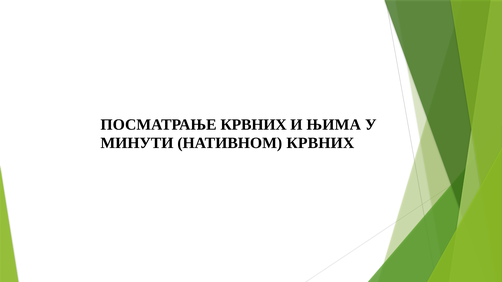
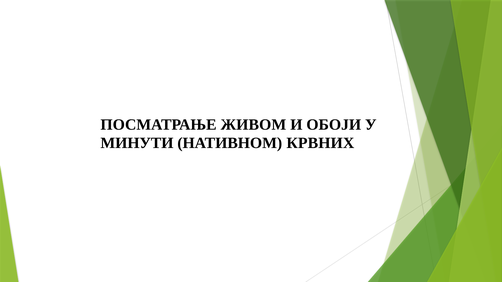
ПОСМАТРАЊЕ КРВНИХ: КРВНИХ -> ЖИВОМ (253, 125)
ЊИМА: ЊИМА -> ОБОЈИ (334, 125)
